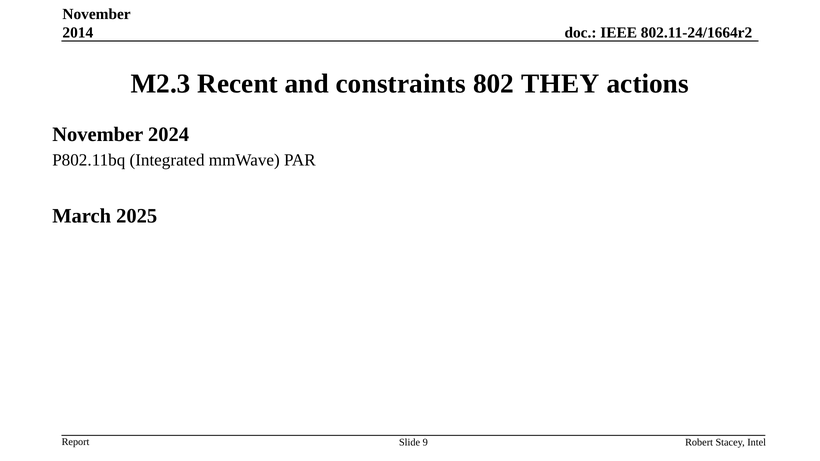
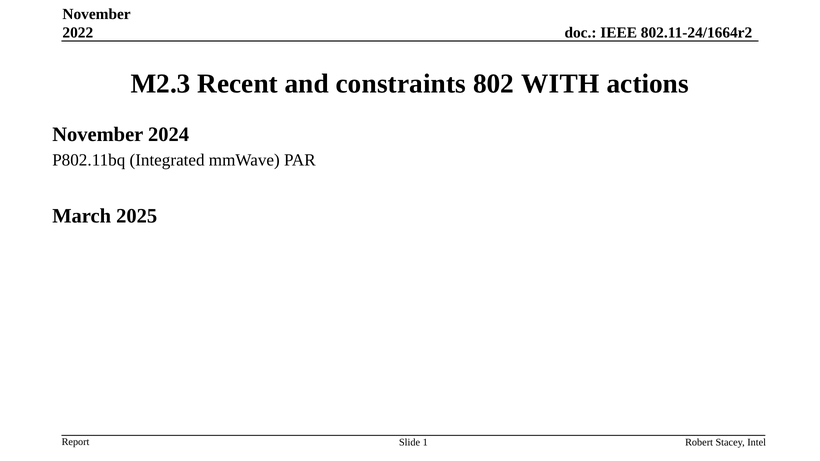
2014: 2014 -> 2022 (78, 33)
THEY: THEY -> WITH (560, 84)
9: 9 -> 1 (425, 442)
